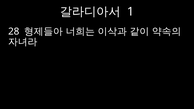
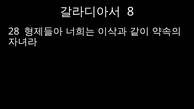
1: 1 -> 8 (131, 12)
